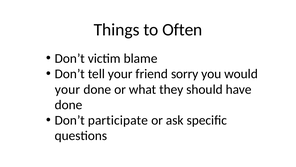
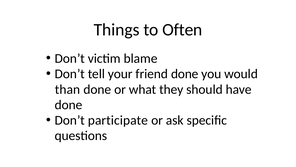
friend sorry: sorry -> done (185, 74)
your: your -> than (68, 89)
